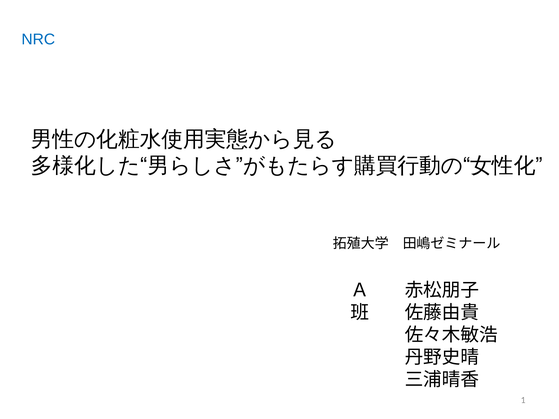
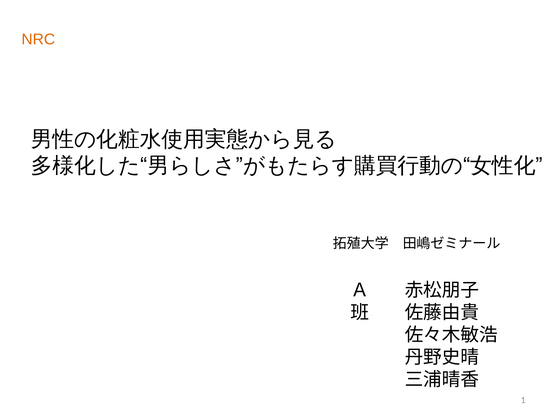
NRC colour: blue -> orange (38, 39)
